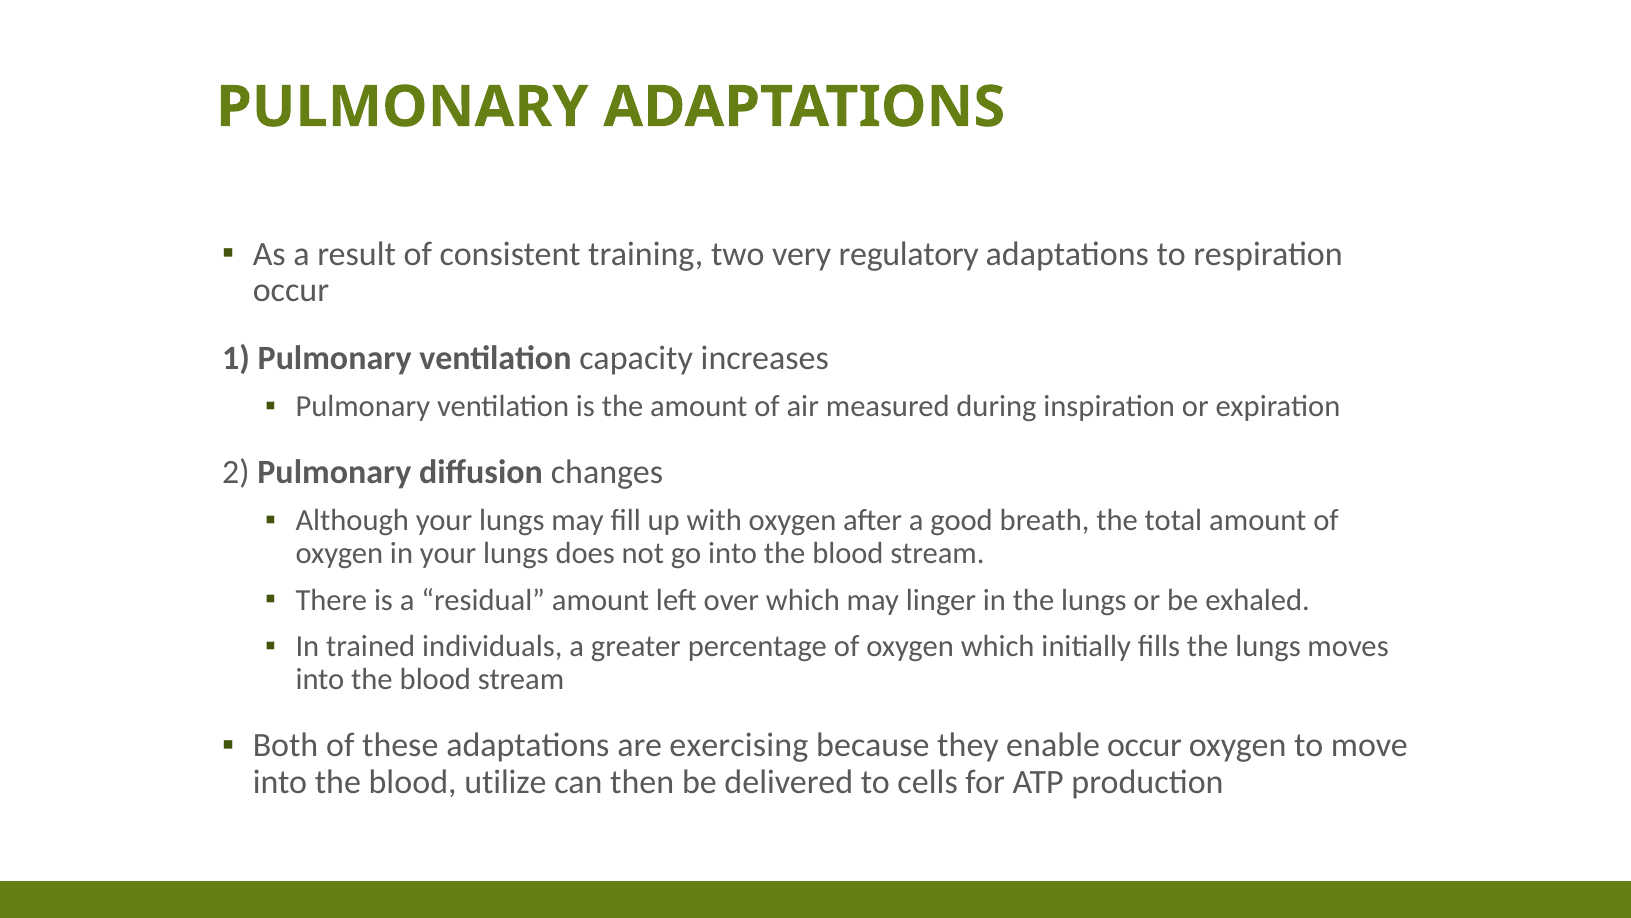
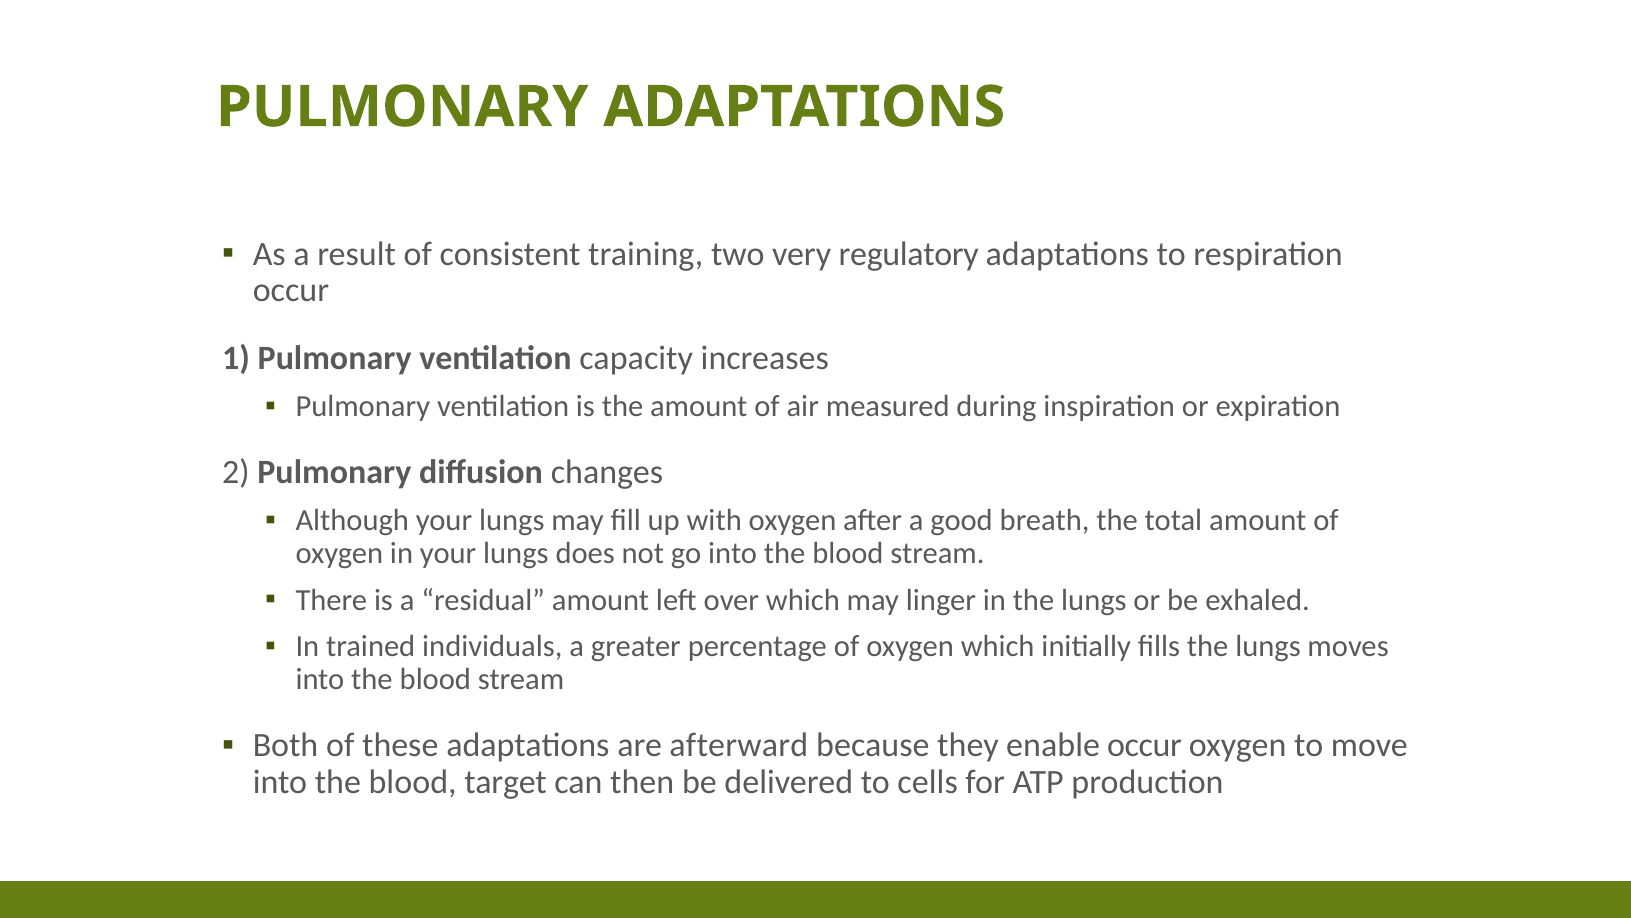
exercising: exercising -> afterward (739, 745)
utilize: utilize -> target (506, 781)
